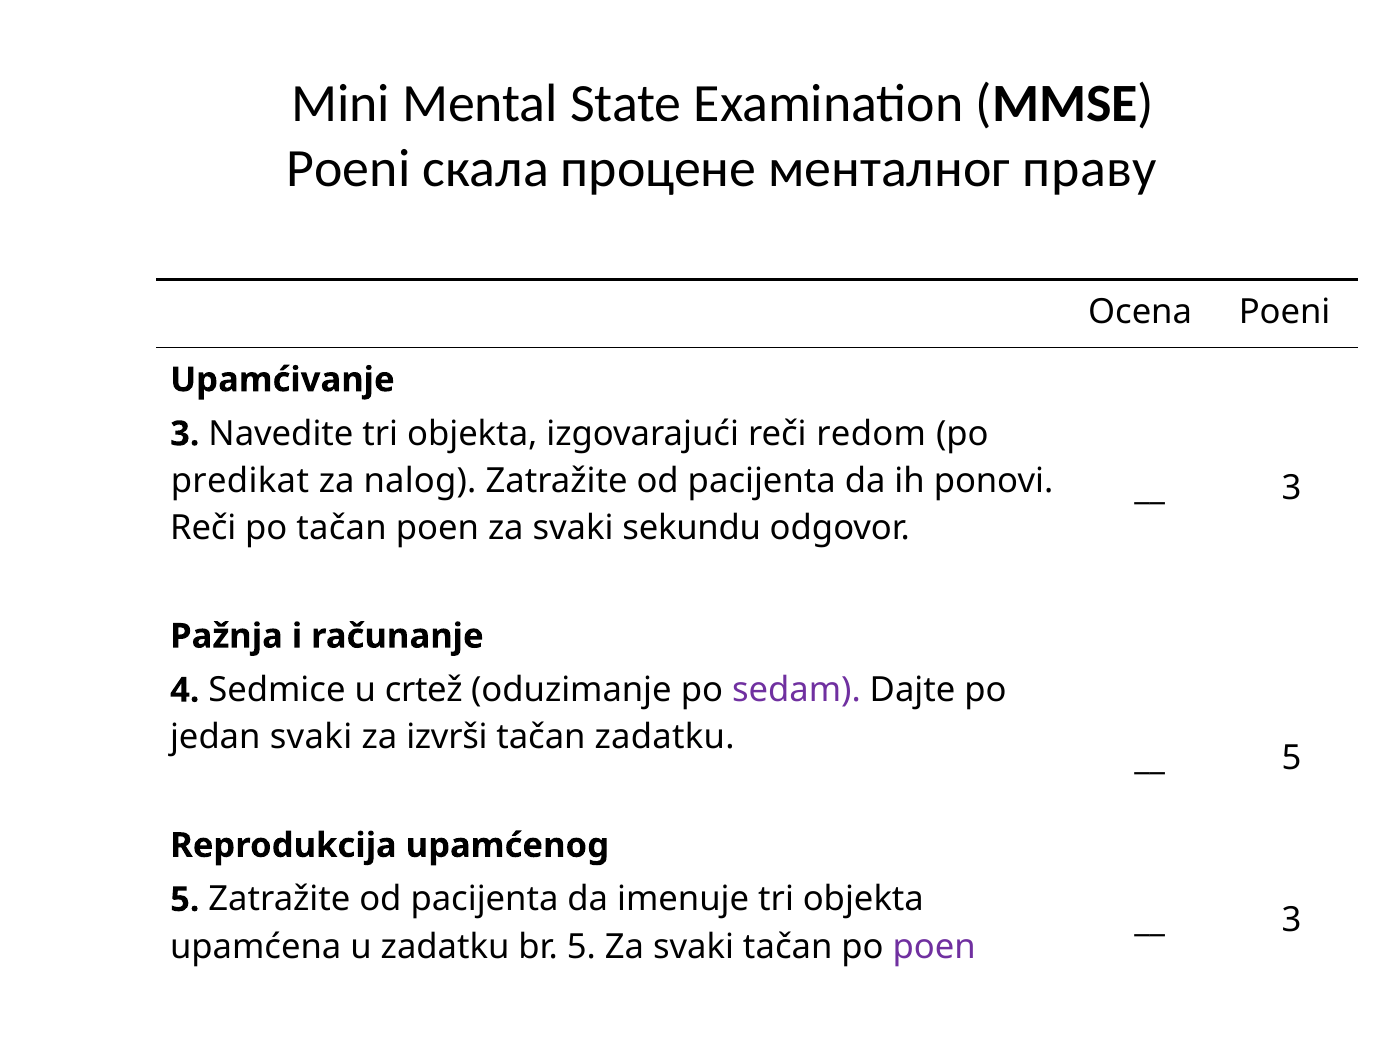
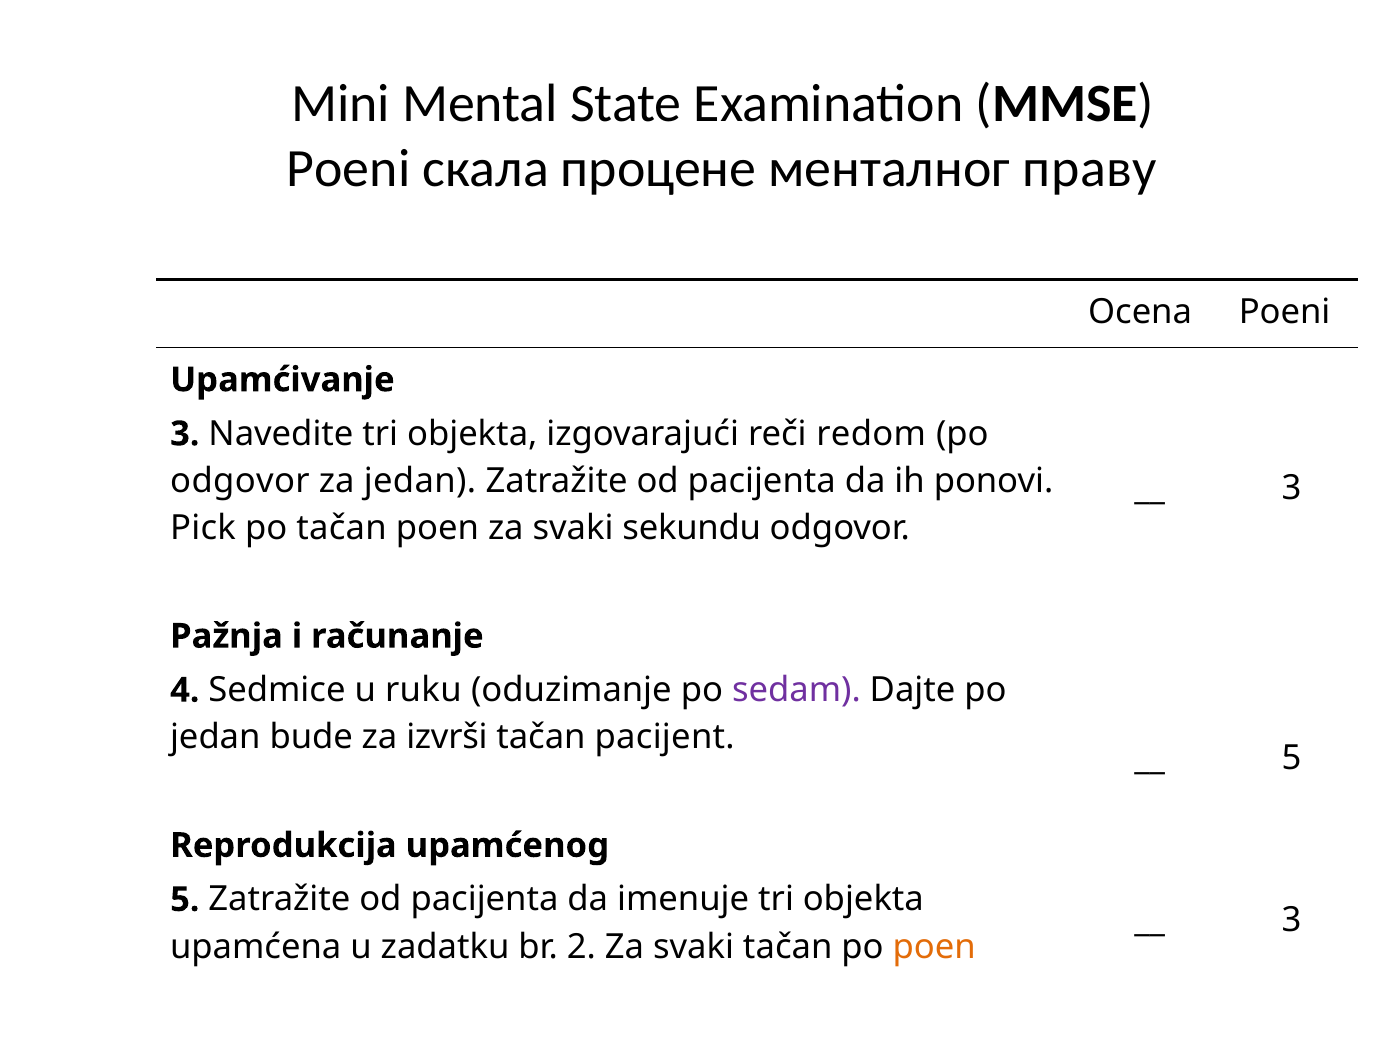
predikat: predikat -> odgovor (240, 481)
za nalog: nalog -> jedan (420, 481)
Reči: Reči -> Pick (203, 528)
crtež: crtež -> ruku (423, 690)
jedan svaki: svaki -> bude (311, 737)
tačan zadatku: zadatku -> pacijent (665, 737)
br 5: 5 -> 2 (581, 946)
poen colour: purple -> orange (934, 946)
